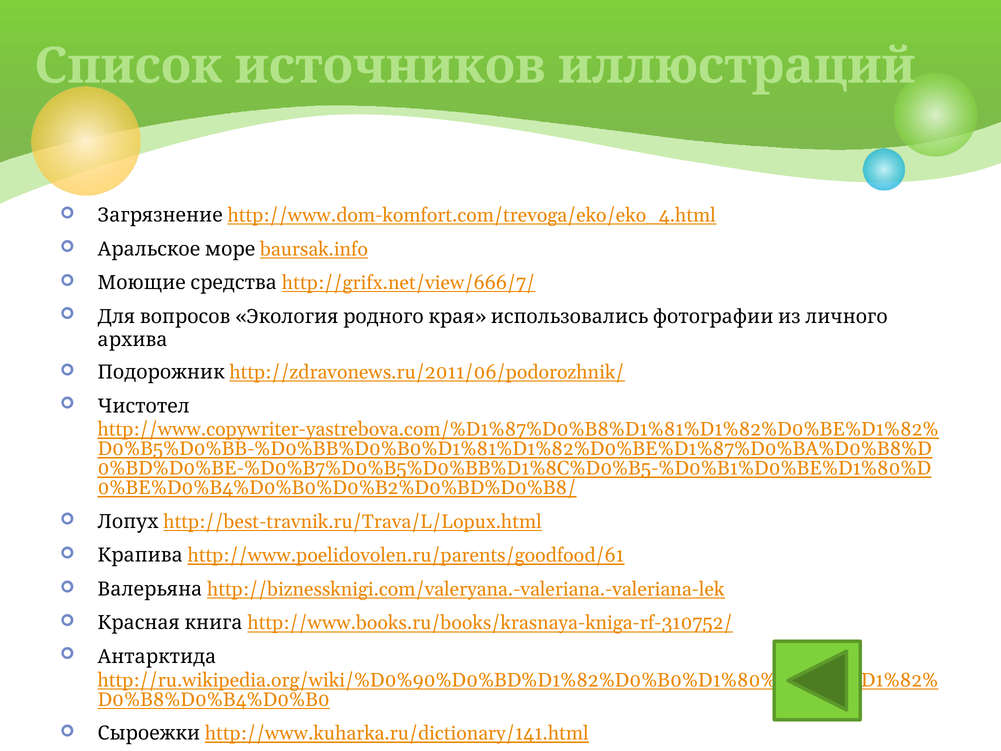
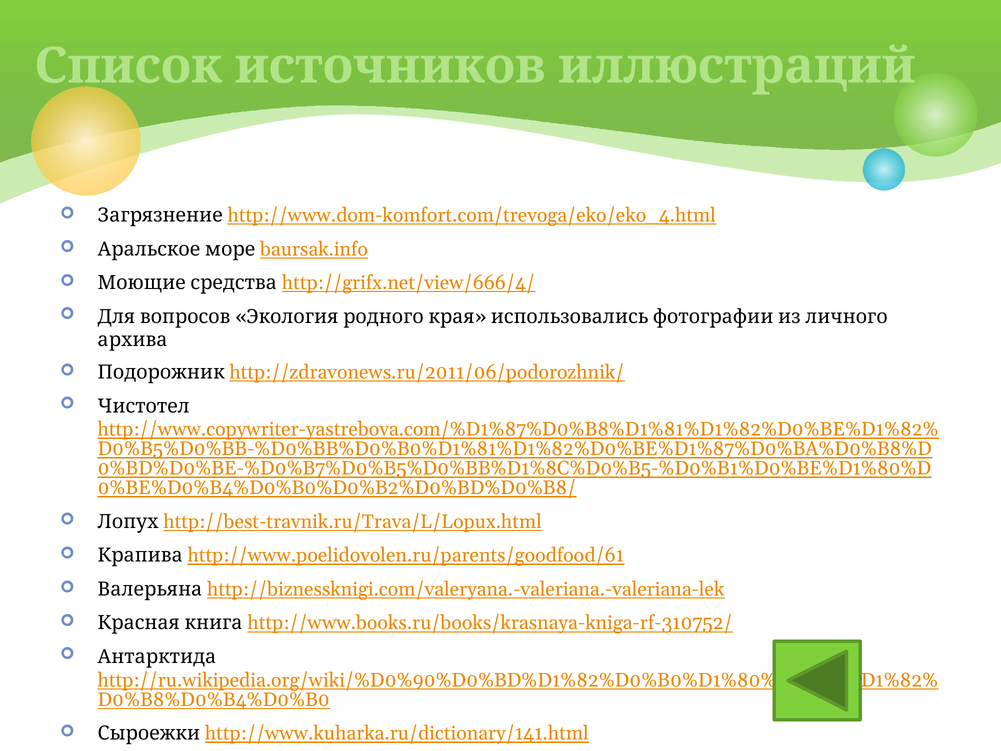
http://grifx.net/view/666/7/: http://grifx.net/view/666/7/ -> http://grifx.net/view/666/4/ (408, 283)
